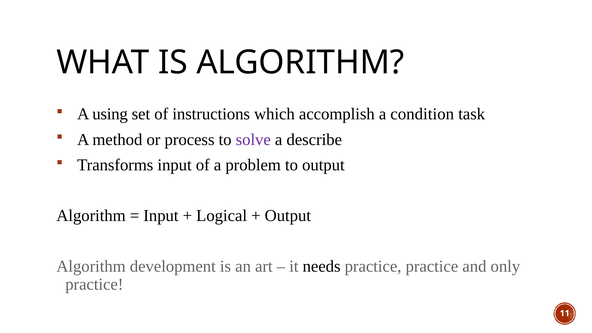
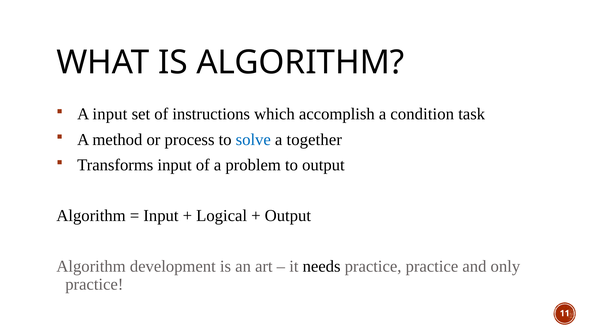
A using: using -> input (110, 114)
solve colour: purple -> blue (253, 140)
describe: describe -> together (314, 140)
